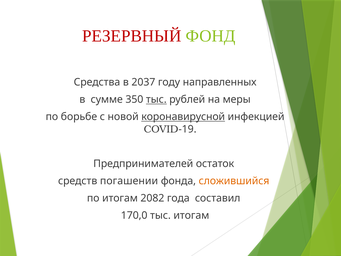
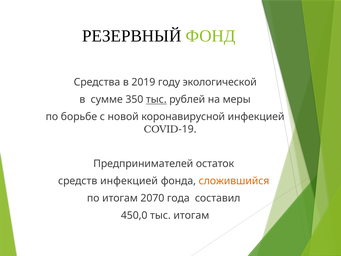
РЕЗЕРВНЫЙ colour: red -> black (132, 36)
2037: 2037 -> 2019 (143, 82)
направленных: направленных -> экологической (220, 82)
коронавирусной underline: present -> none (183, 117)
средств погашении: погашении -> инфекцией (129, 181)
2082: 2082 -> 2070 (152, 198)
170,0: 170,0 -> 450,0 (134, 215)
